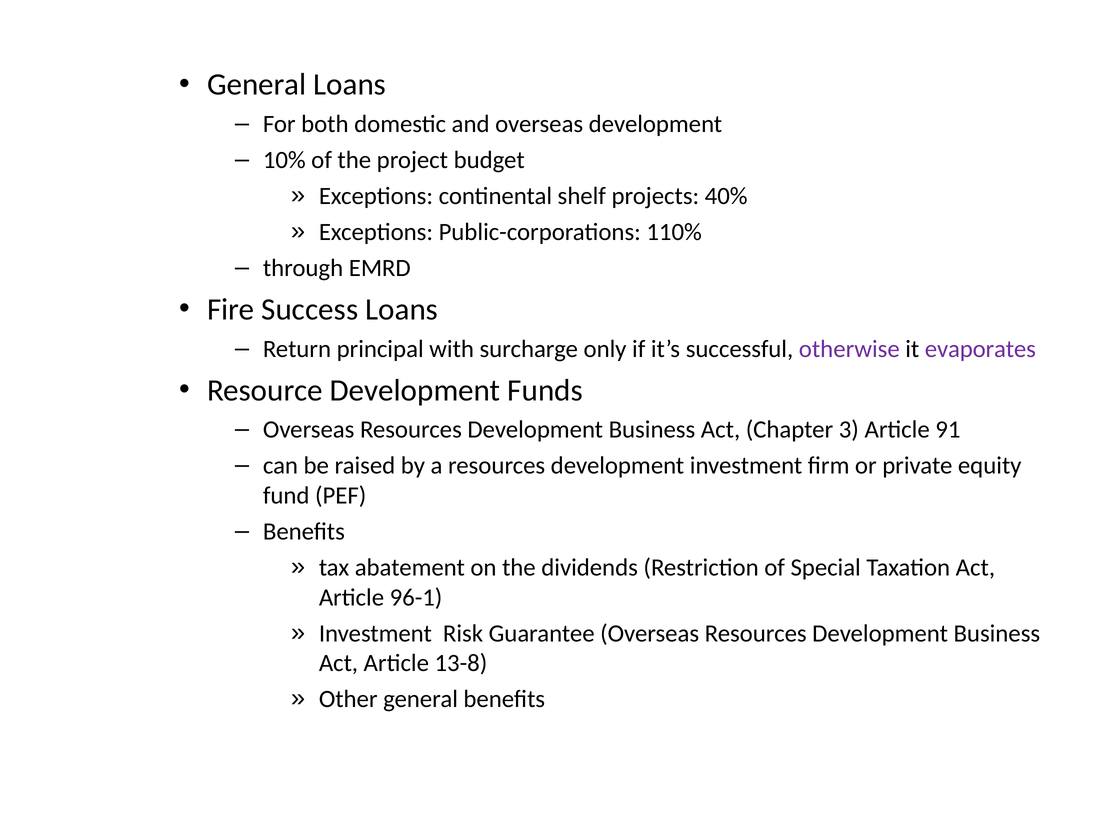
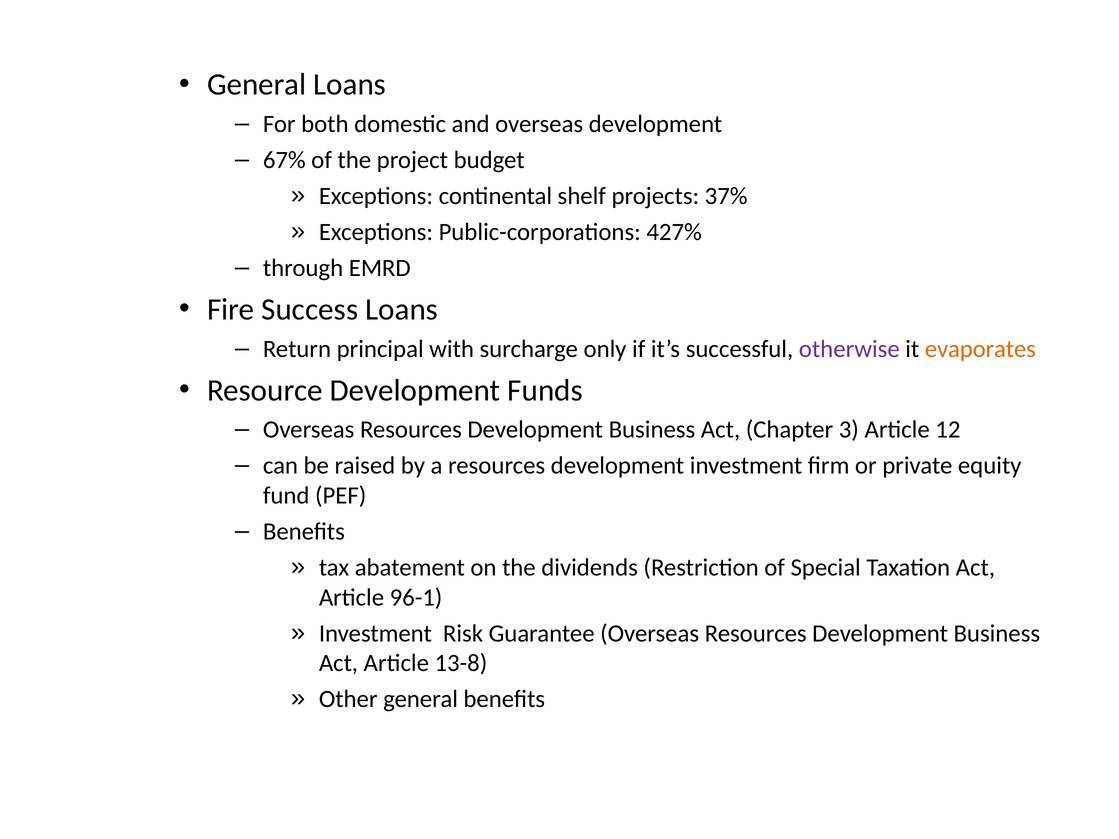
10%: 10% -> 67% (284, 160)
40%: 40% -> 37% (726, 196)
110%: 110% -> 427% (674, 232)
evaporates colour: purple -> orange (980, 349)
91: 91 -> 12 (948, 430)
